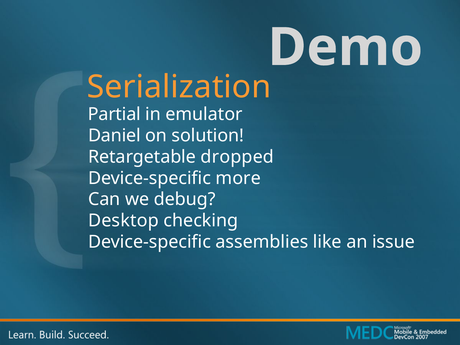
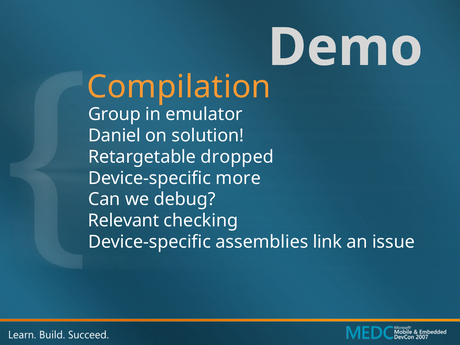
Serialization: Serialization -> Compilation (179, 87)
Partial: Partial -> Group (114, 114)
Desktop: Desktop -> Relevant (124, 221)
like: like -> link (327, 242)
